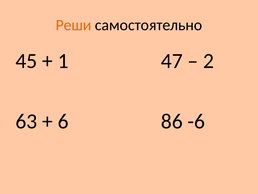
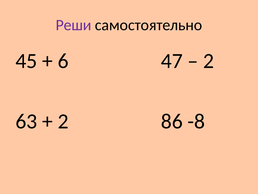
Реши colour: orange -> purple (74, 25)
1: 1 -> 6 (63, 61)
6: 6 -> 2 (63, 121)
-6: -6 -> -8 (196, 121)
